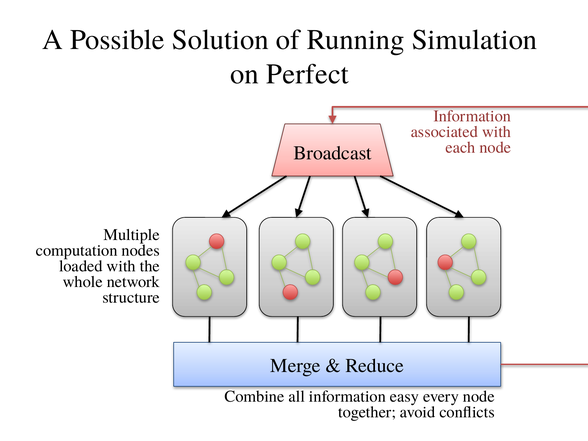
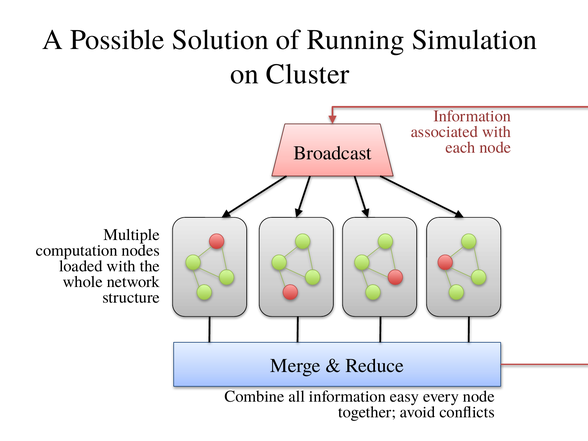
Perfect: Perfect -> Cluster (308, 74)
